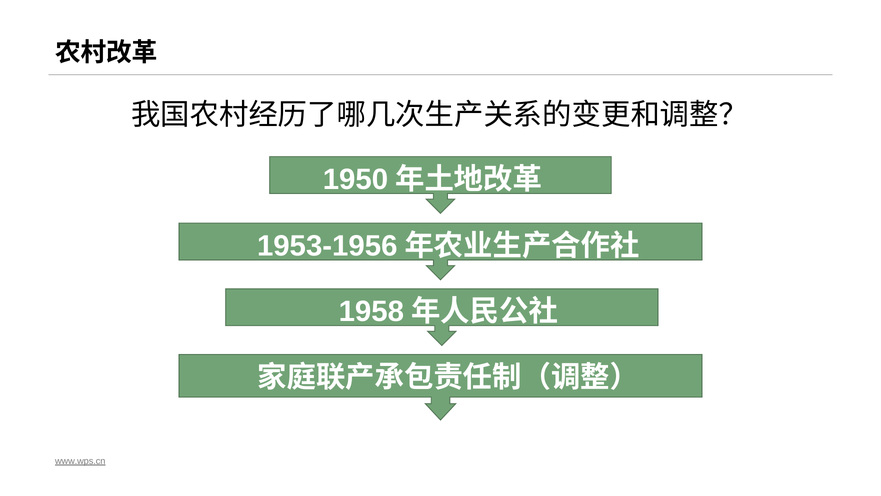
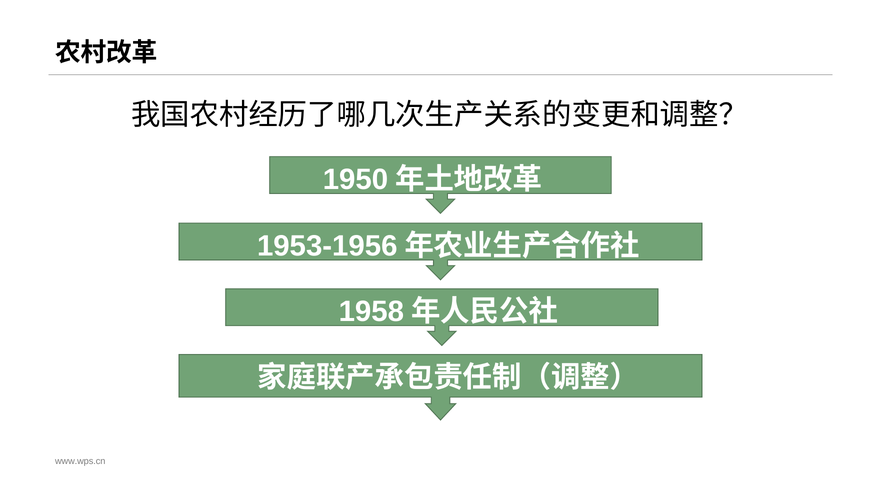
www.wps.cn underline: present -> none (80, 461)
